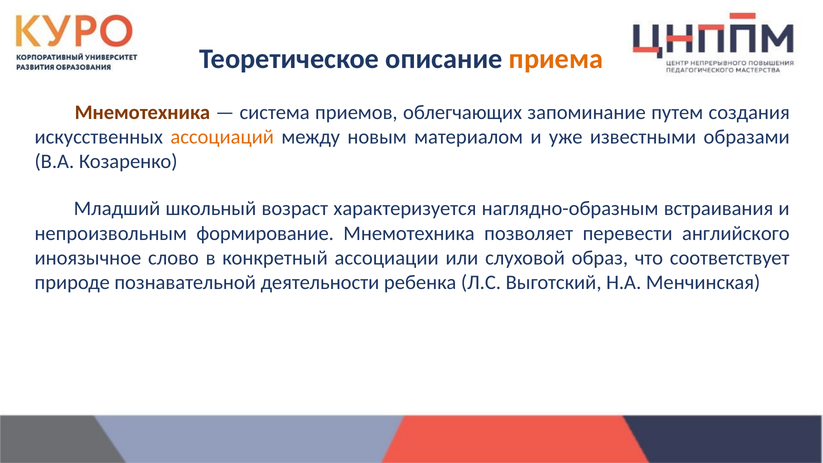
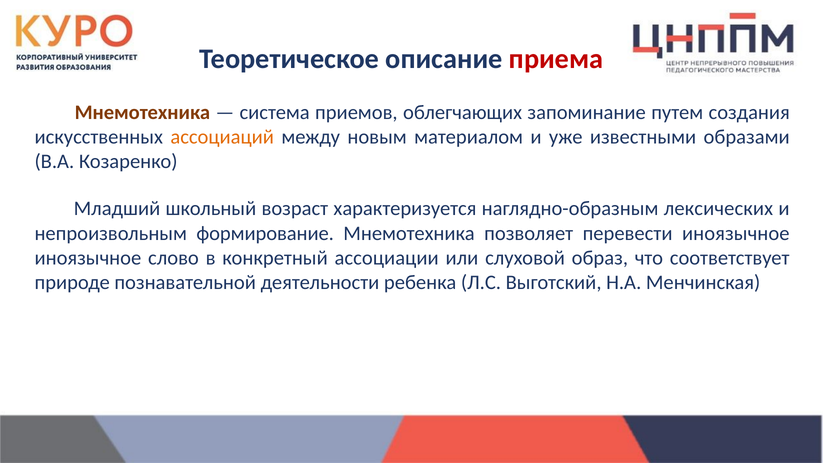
приема colour: orange -> red (556, 59)
встраивания: встраивания -> лексических (718, 209)
перевести английского: английского -> иноязычное (736, 233)
